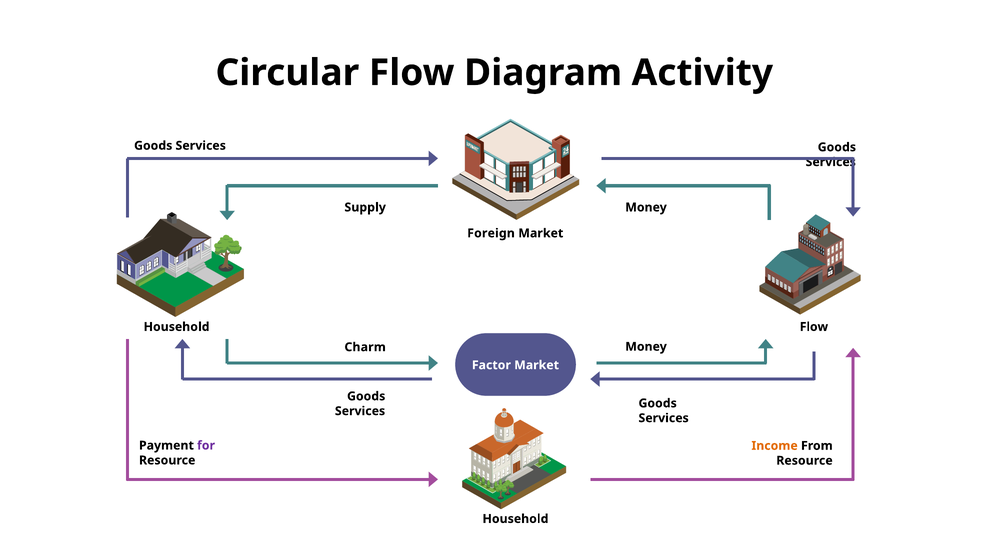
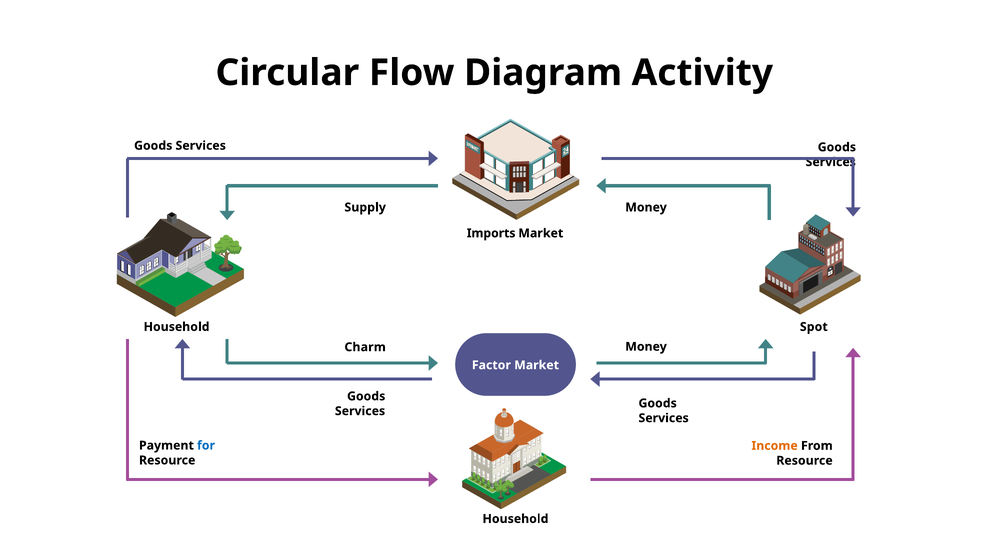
Foreign: Foreign -> Imports (491, 233)
Household Flow: Flow -> Spot (814, 327)
for colour: purple -> blue (206, 446)
